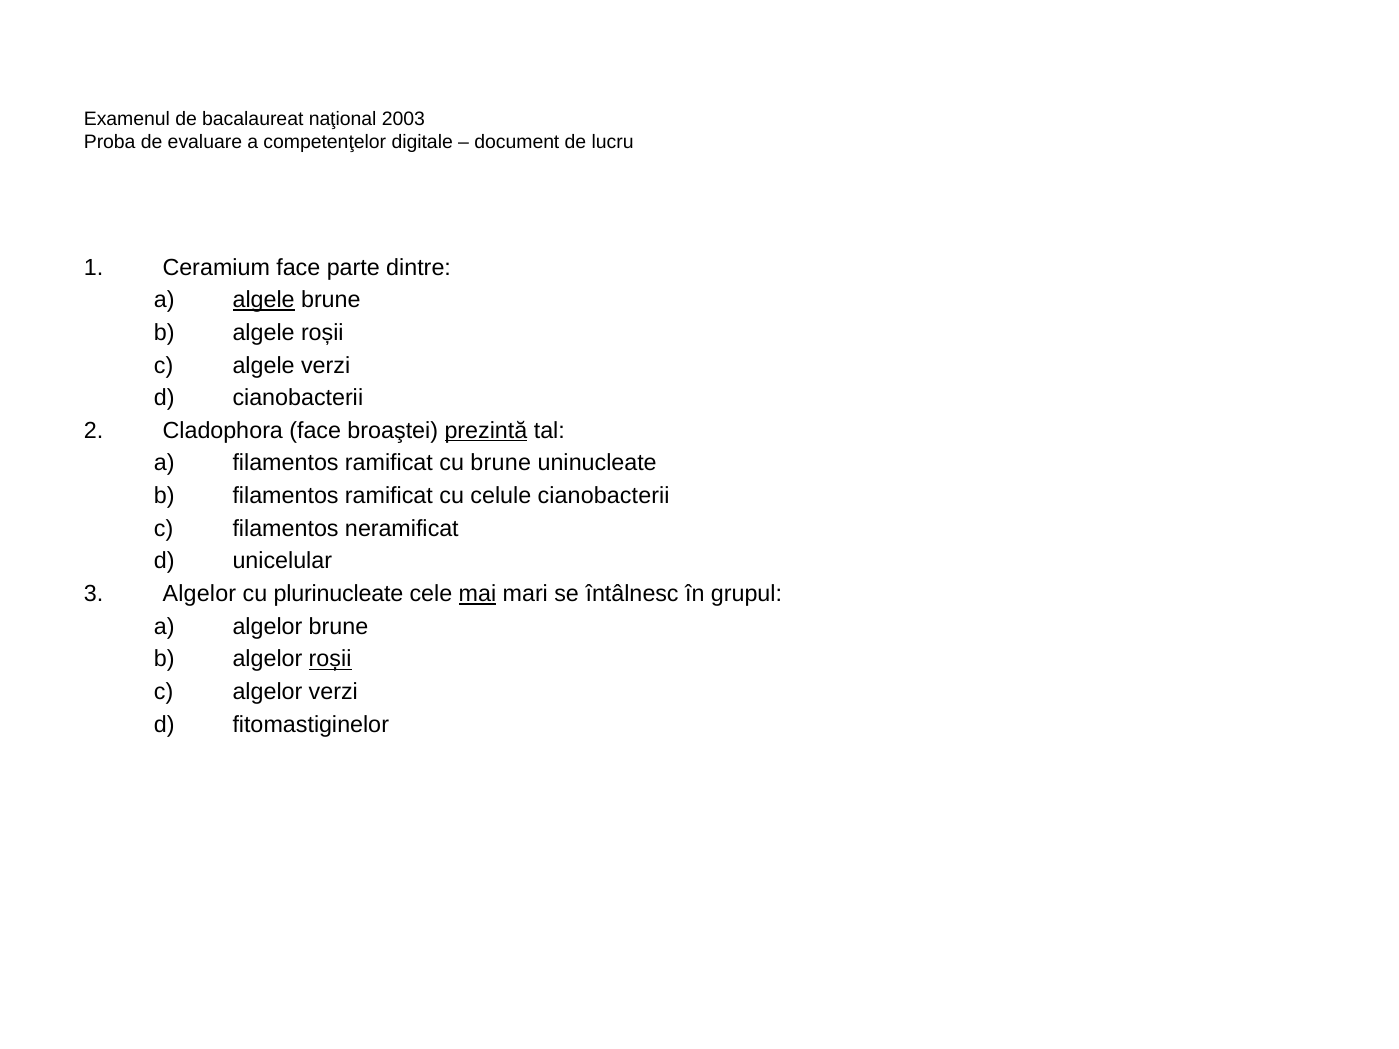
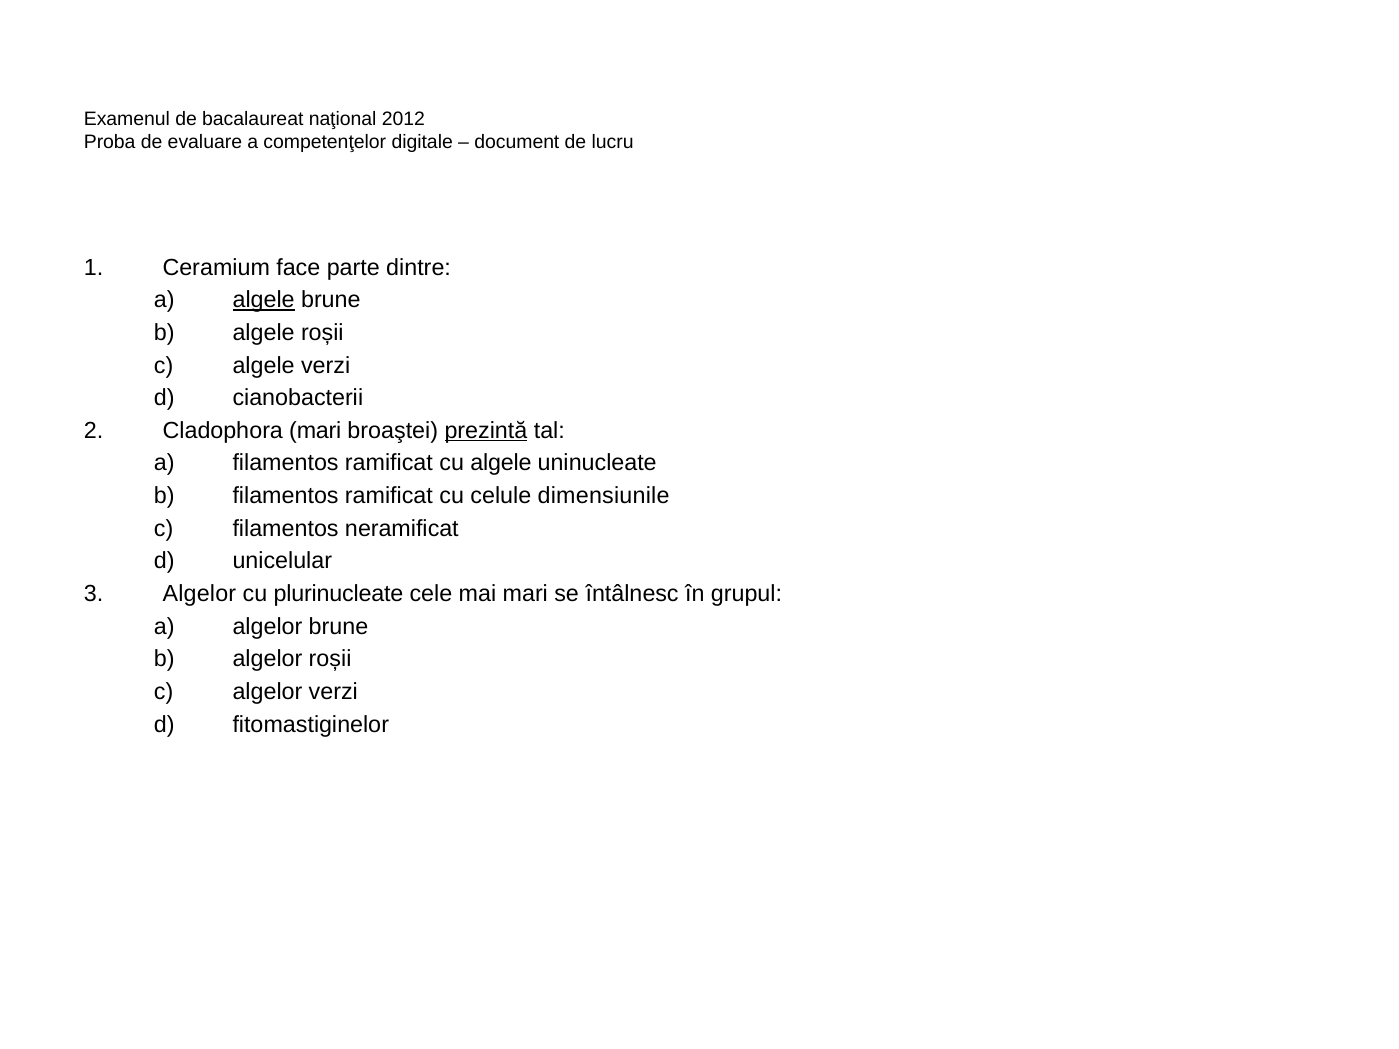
2003: 2003 -> 2012 (404, 119)
Cladophora face: face -> mari (315, 431)
cu brune: brune -> algele (501, 463)
celule cianobacterii: cianobacterii -> dimensiunile (604, 496)
mai underline: present -> none (477, 594)
roșii underline: present -> none (330, 659)
